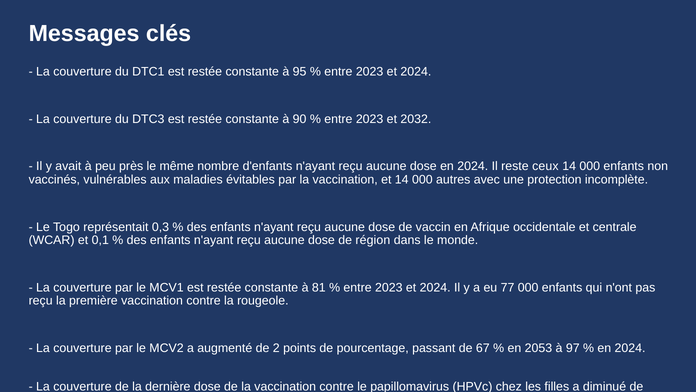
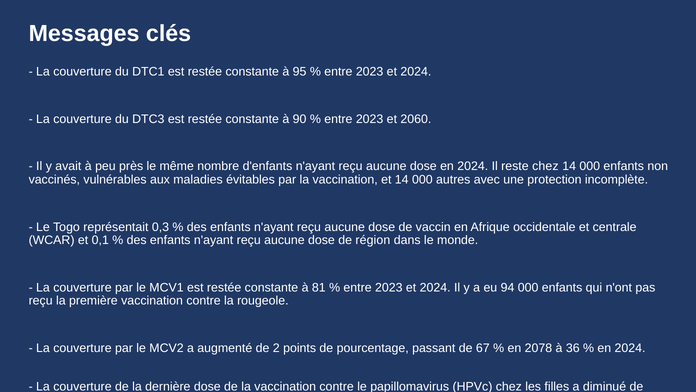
2032: 2032 -> 2060 (416, 119)
reste ceux: ceux -> chez (545, 166)
77: 77 -> 94 (508, 287)
2053: 2053 -> 2078 (538, 348)
97: 97 -> 36 (573, 348)
